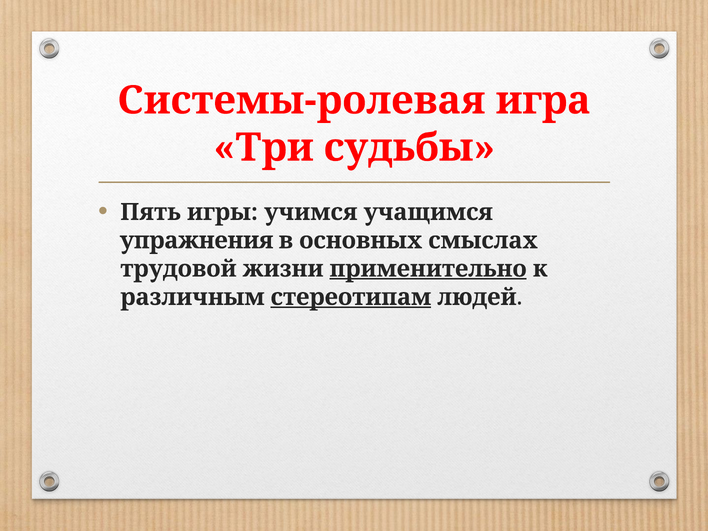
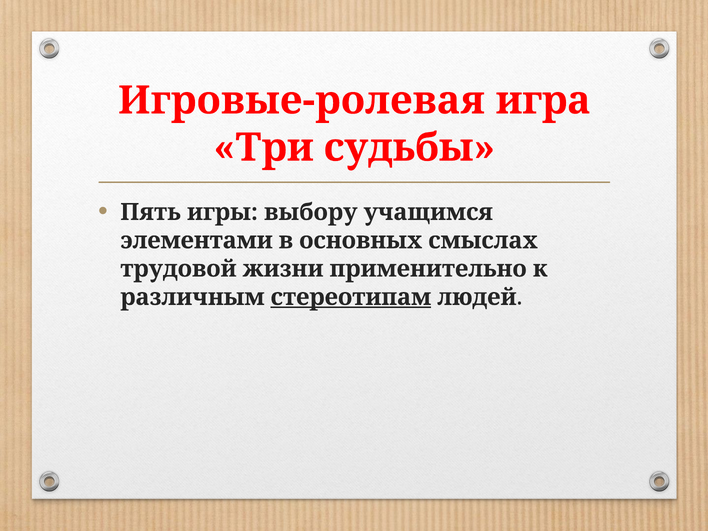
Системы-ролевая: Системы-ролевая -> Игровые-ролевая (301, 100)
учимся: учимся -> выбору (311, 212)
упражнения: упражнения -> элементами (197, 240)
применительно underline: present -> none (428, 269)
